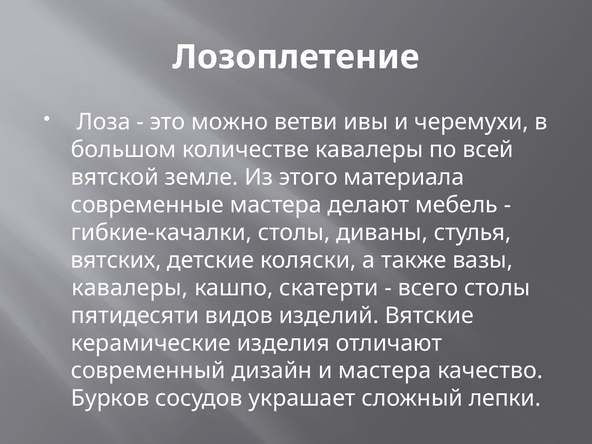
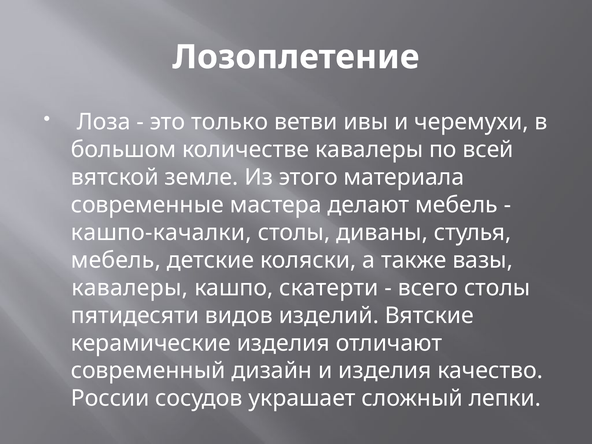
можно: можно -> только (230, 122)
гибкие-качалки: гибкие-качалки -> кашпо-качалки (161, 233)
вятских: вятских -> мебель (116, 260)
и мастера: мастера -> изделия (385, 371)
Бурков: Бурков -> России (110, 398)
